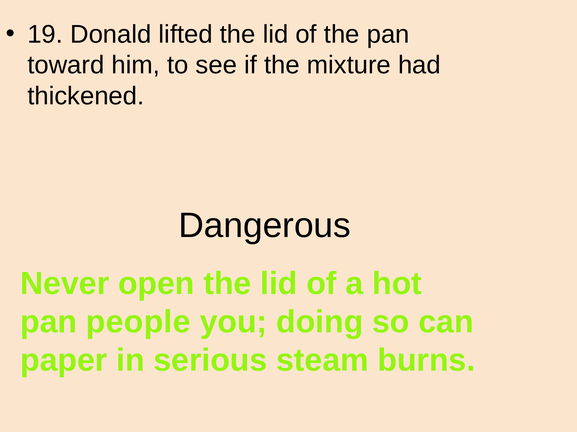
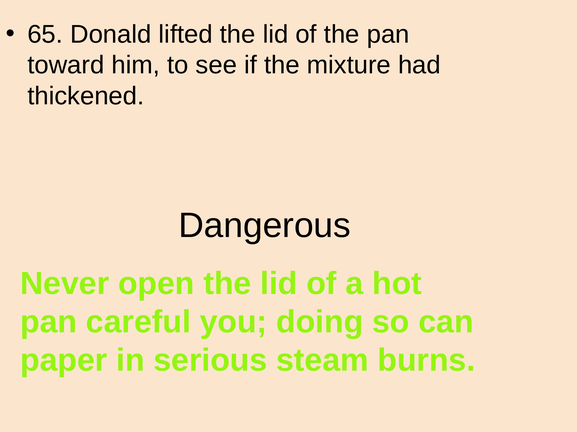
19: 19 -> 65 (45, 34)
people: people -> careful (138, 322)
